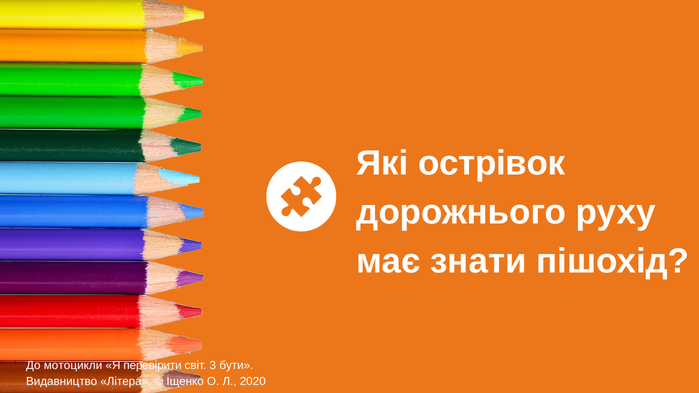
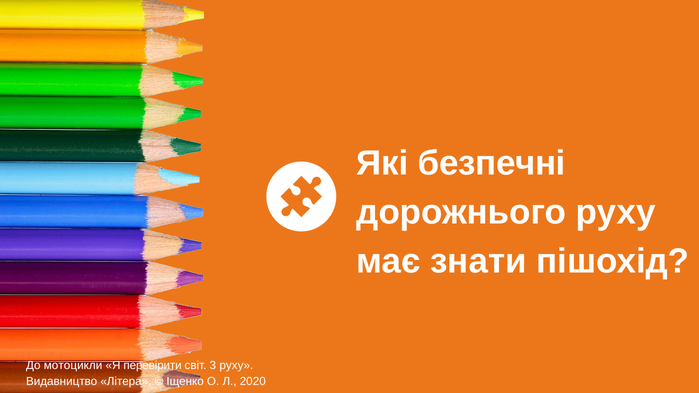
острівок: острівок -> безпечні (492, 164)
3 бути: бути -> руху (236, 365)
